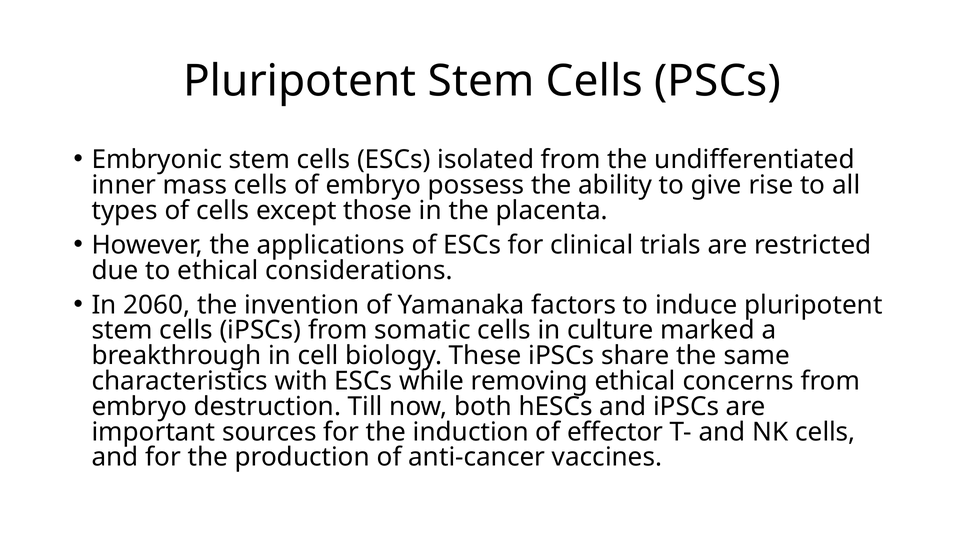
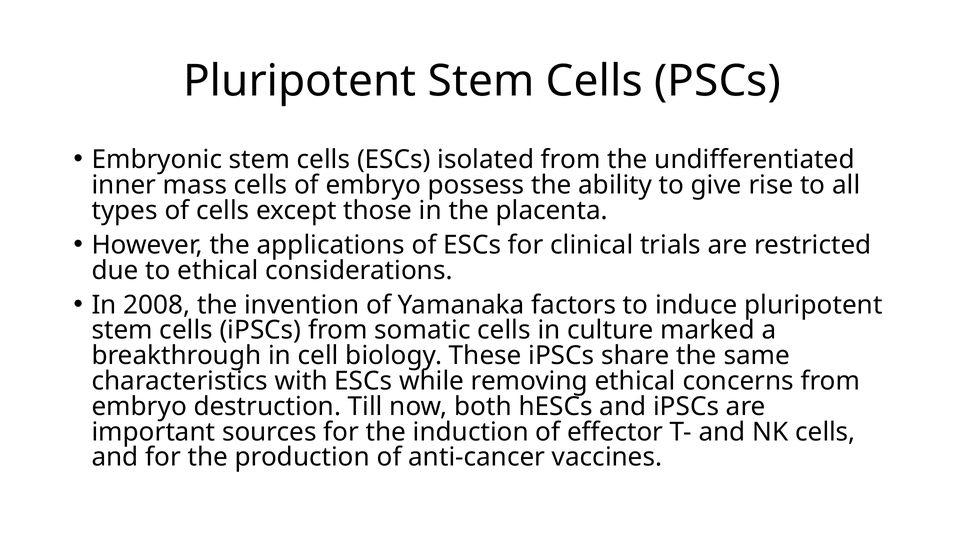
2060: 2060 -> 2008 (157, 305)
